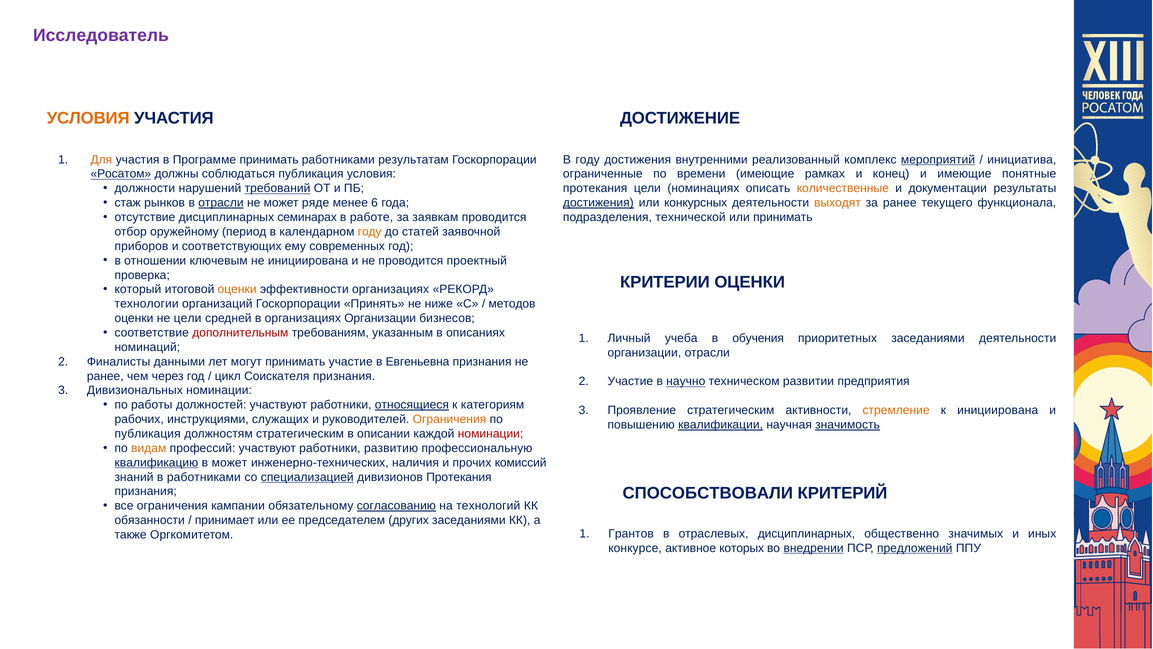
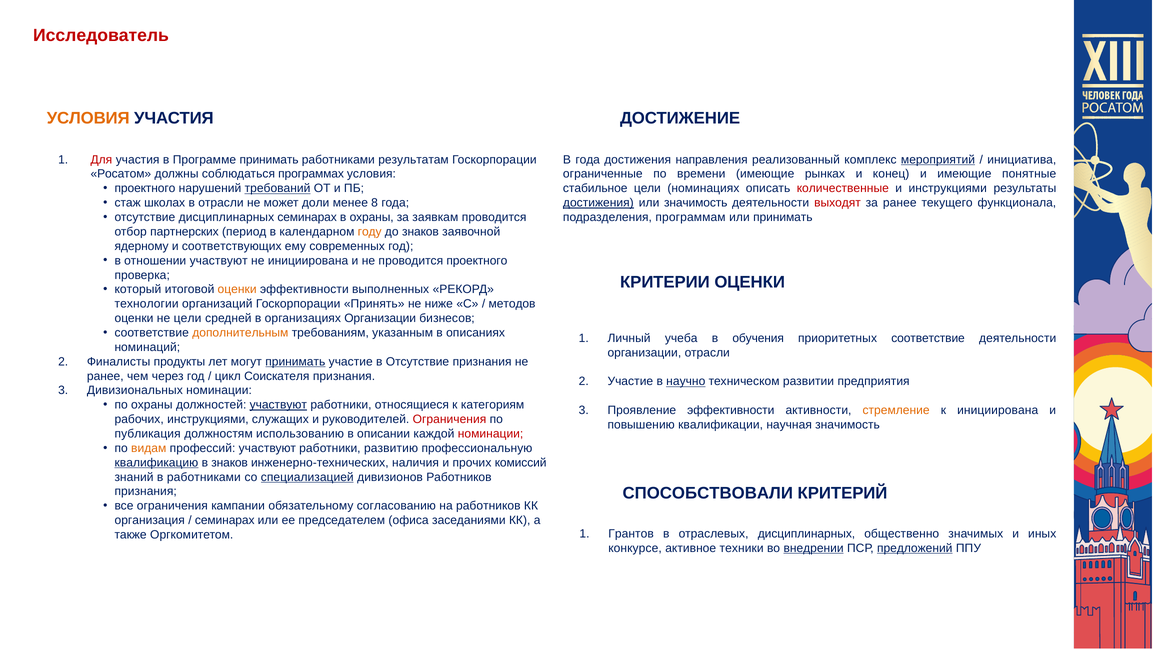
Исследователь colour: purple -> red (101, 35)
Для colour: orange -> red (101, 159)
В году: году -> года (588, 159)
внутренними: внутренними -> направления (712, 159)
Росатом underline: present -> none (121, 174)
соблюдаться публикация: публикация -> программах (311, 174)
рамках: рамках -> рынках (825, 174)
должности: должности -> проектного (145, 188)
протекания: протекания -> стабильное (595, 188)
количественные colour: orange -> red (843, 188)
и документации: документации -> инструкциями (948, 188)
рынков: рынков -> школах (165, 203)
отрасли underline: present -> none (221, 203)
ряде: ряде -> доли (316, 203)
6: 6 -> 8 (375, 203)
или конкурсных: конкурсных -> значимость (696, 203)
выходят colour: orange -> red (838, 203)
в работе: работе -> охраны (372, 217)
технической: технической -> программам (691, 217)
оружейному: оружейному -> партнерских (184, 232)
до статей: статей -> знаков (420, 232)
приборов: приборов -> ядерному (142, 246)
отношении ключевым: ключевым -> участвуют (219, 260)
проводится проектный: проектный -> проектного (477, 260)
эффективности организациях: организациях -> выполненных (391, 289)
дополнительным colour: red -> orange (240, 333)
приоритетных заседаниями: заседаниями -> соответствие (928, 338)
данными: данными -> продукты (179, 361)
принимать underline: none -> present (295, 361)
в Евгеньевна: Евгеньевна -> Отсутствие (418, 361)
по работы: работы -> охраны (152, 405)
участвуют underline: none -> present (278, 405)
относящиеся underline: present -> none (412, 405)
Проявление стратегическим: стратегическим -> эффективности (731, 410)
Ограничения colour: orange -> red (449, 419)
квалификации underline: present -> none (721, 424)
значимость underline: present -> none (847, 424)
должностям стратегическим: стратегическим -> использованию (300, 434)
в может: может -> знаков (230, 462)
дивизионов Протекания: Протекания -> Работников (459, 477)
согласованию underline: present -> none (396, 506)
на технологий: технологий -> работников (488, 506)
обязанности: обязанности -> организация (150, 520)
принимает: принимает -> семинарах (225, 520)
других: других -> офиса (409, 520)
которых: которых -> техники (742, 548)
